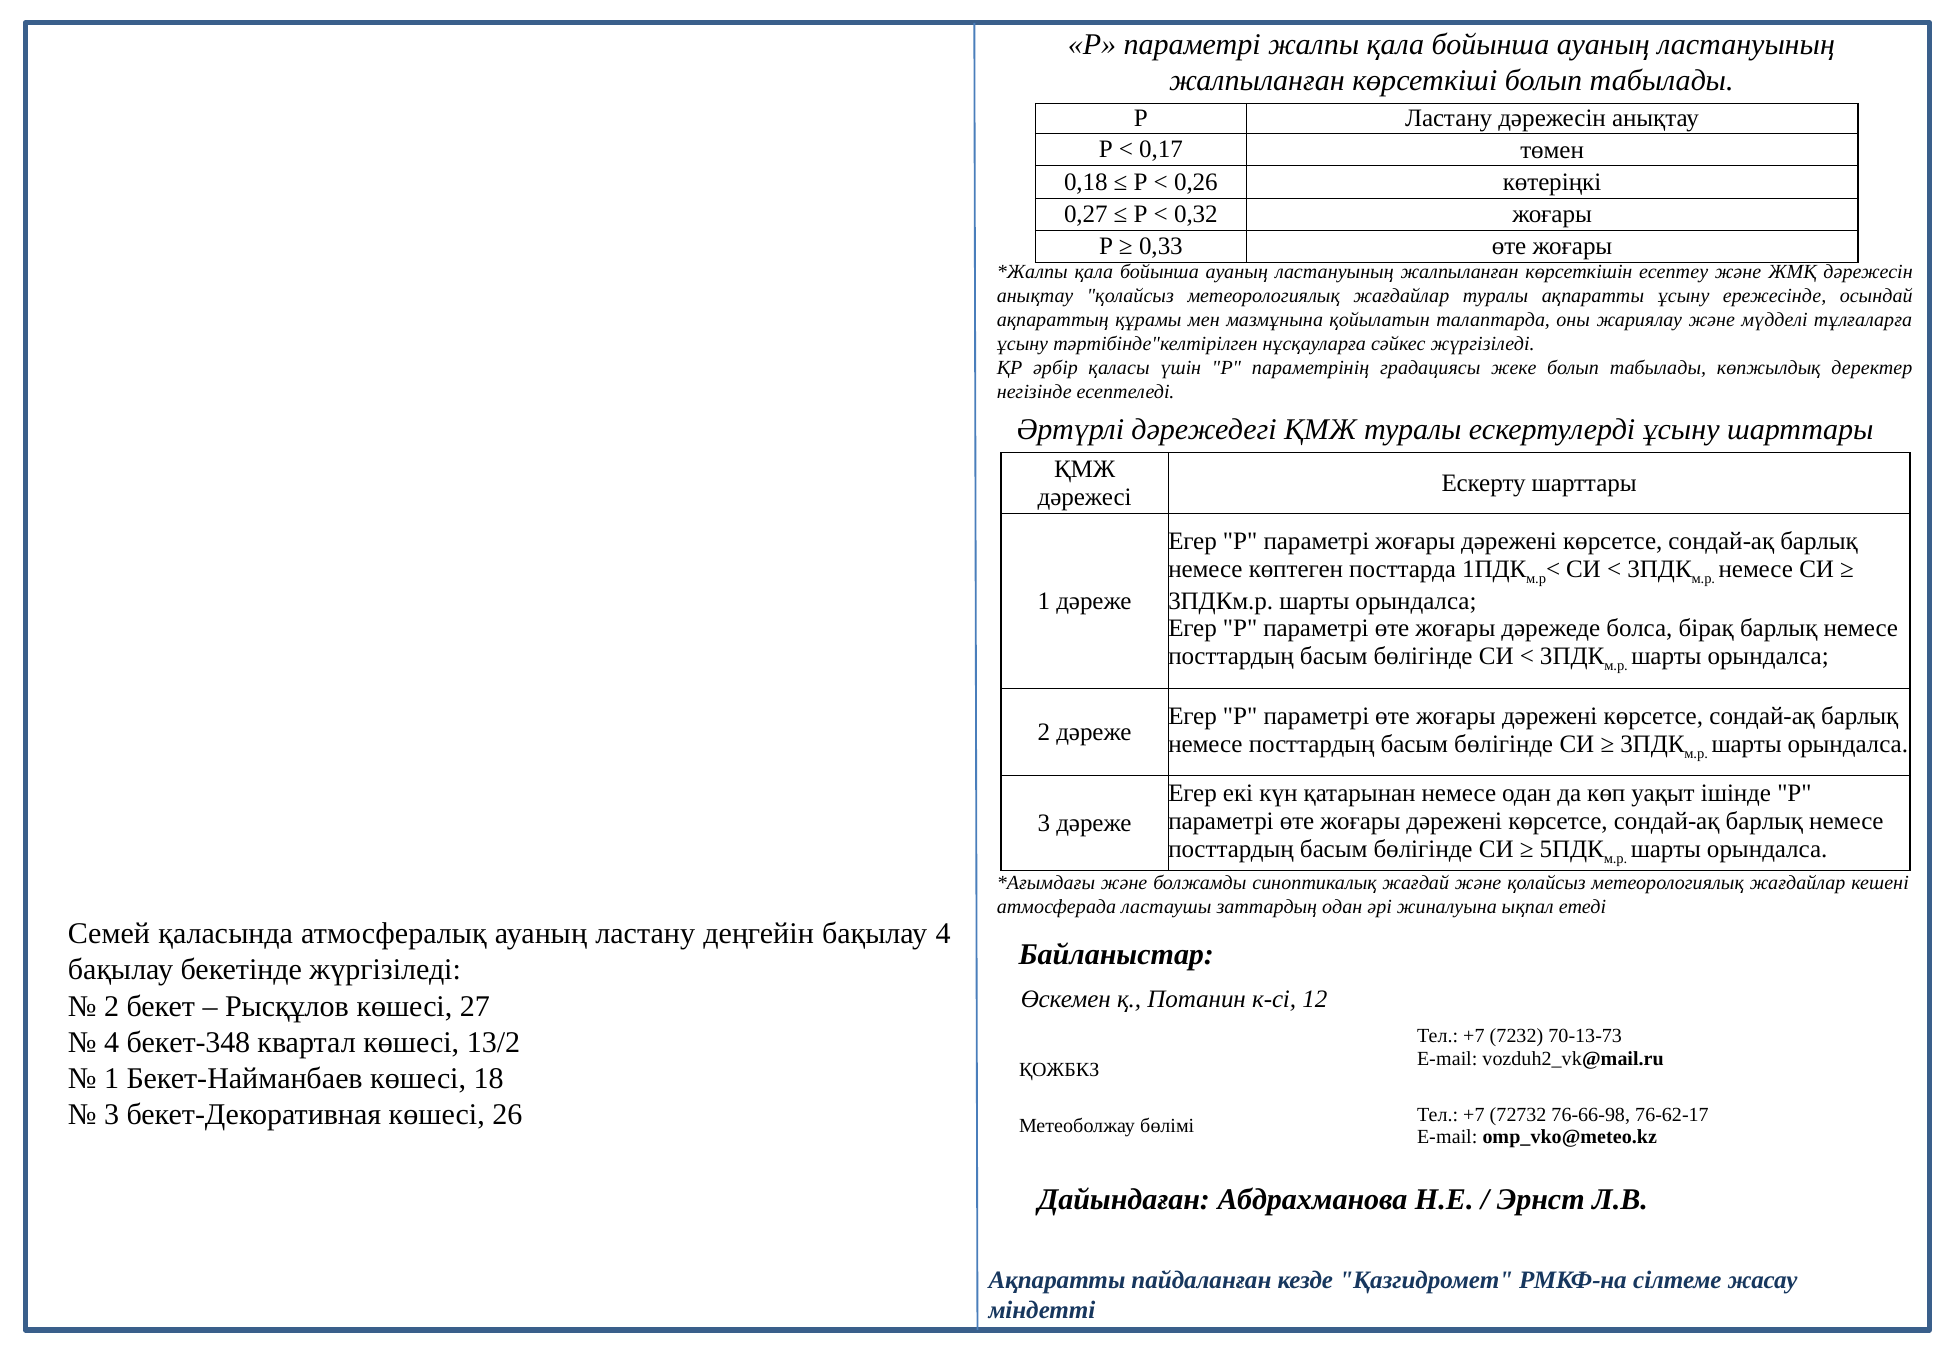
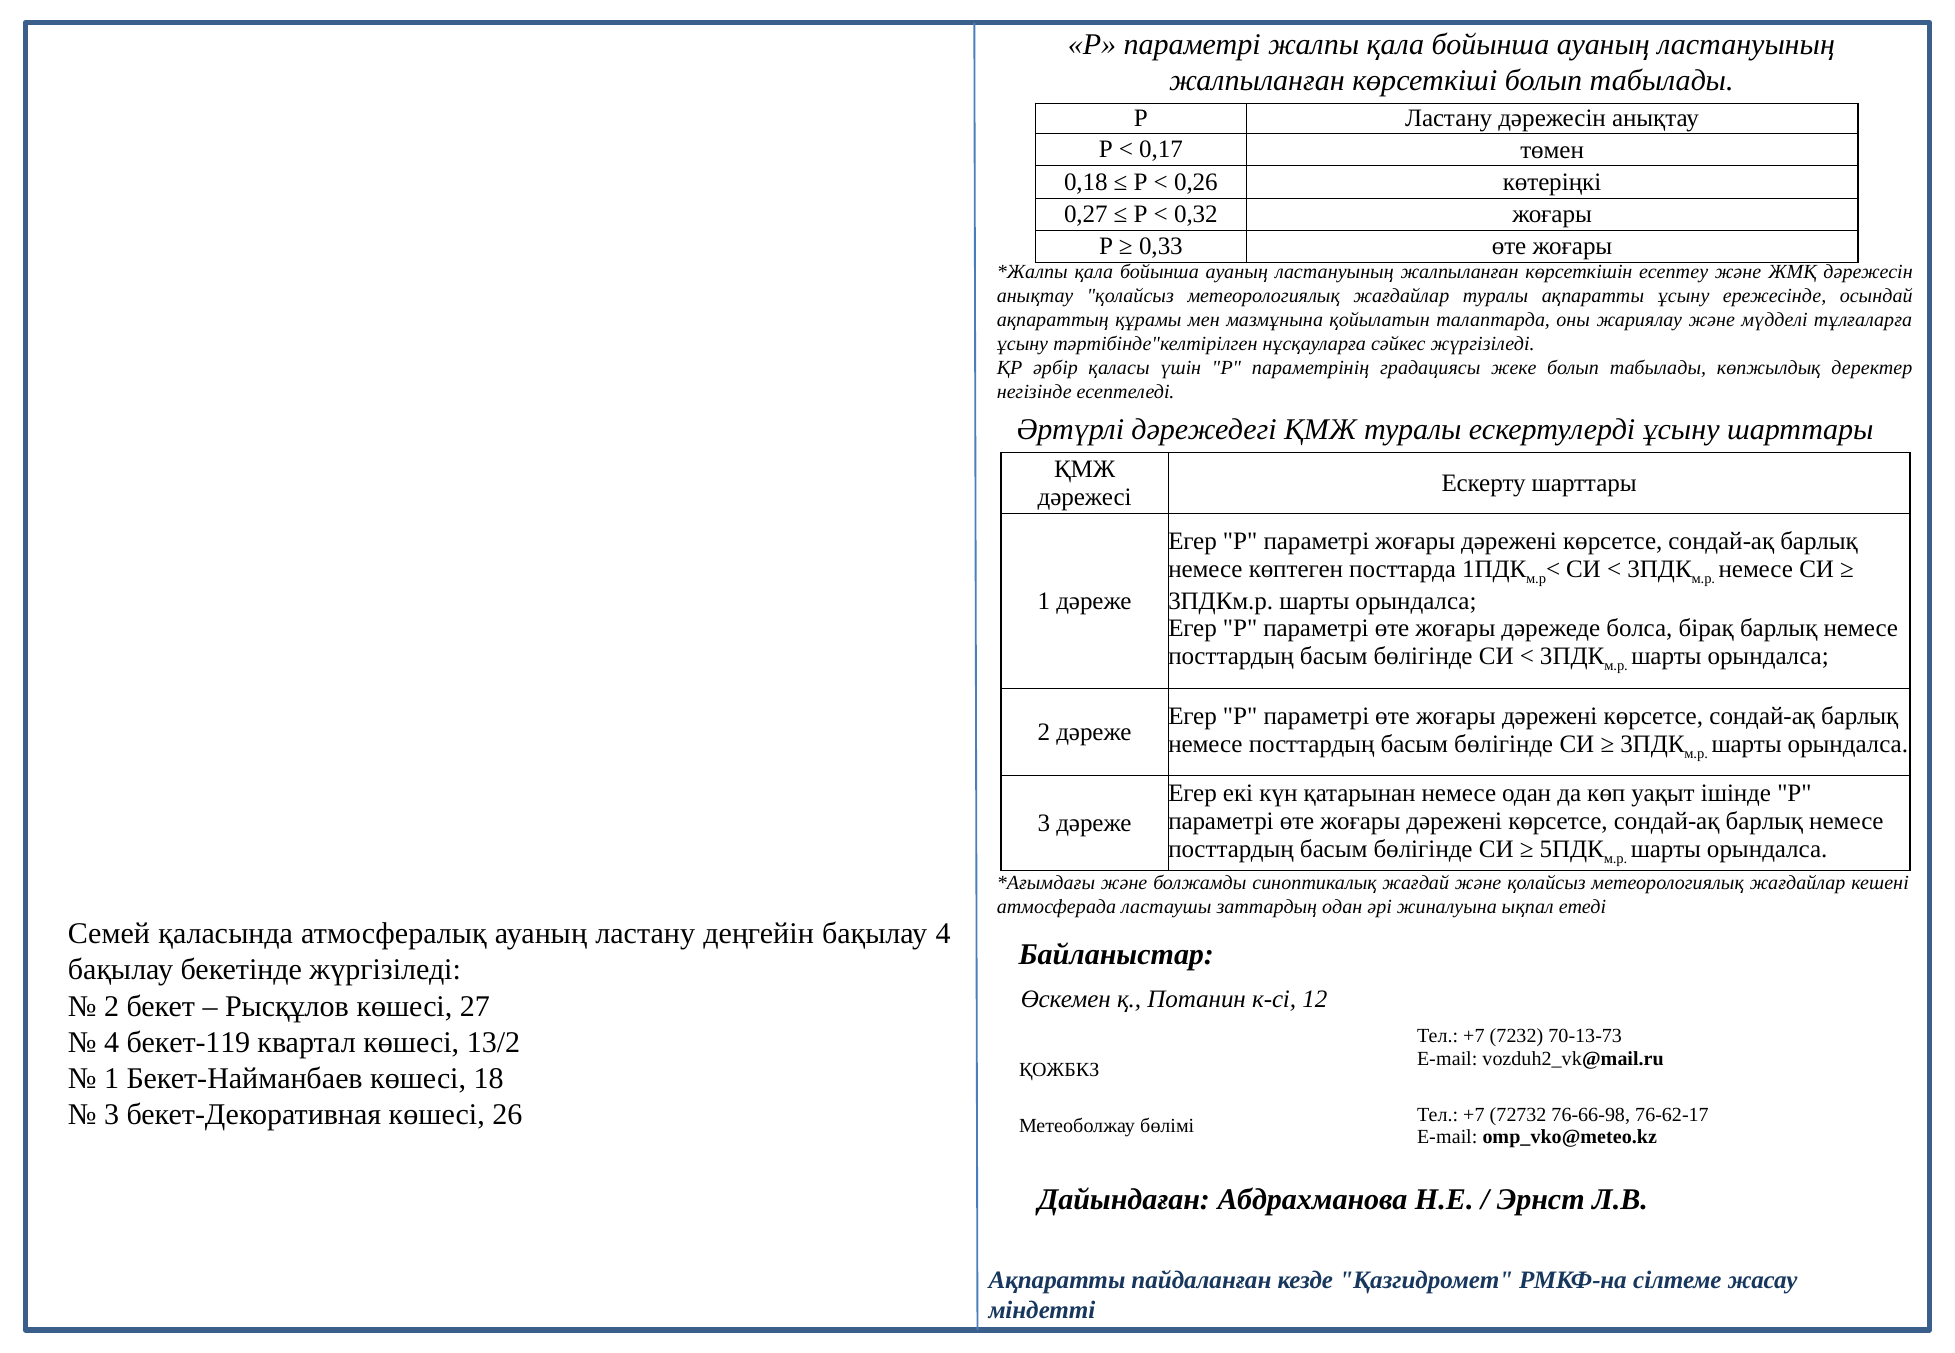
бекет-348: бекет-348 -> бекет-119 (188, 1043)
